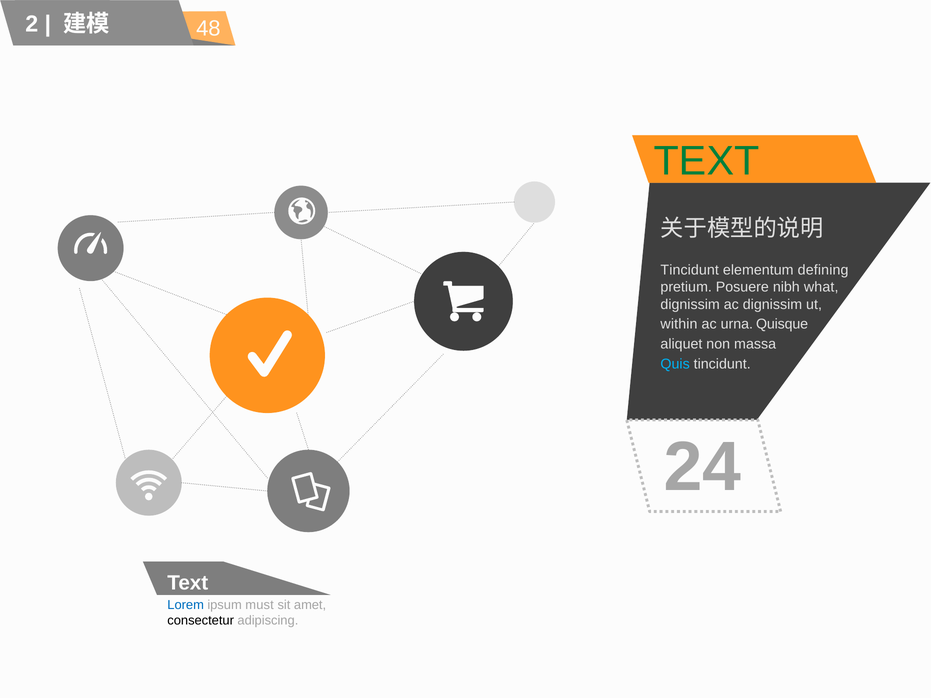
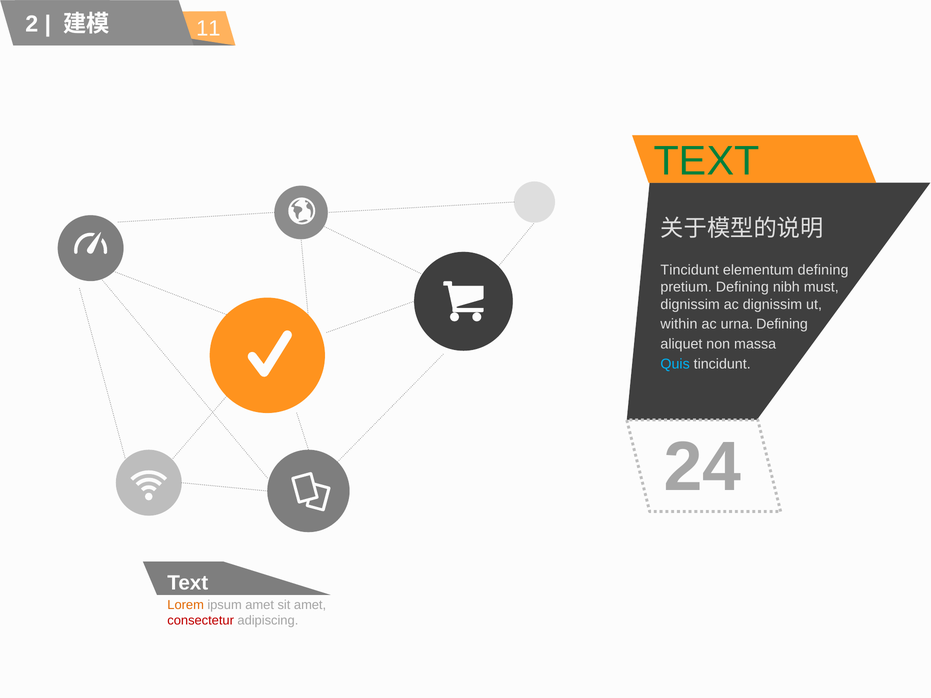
48: 48 -> 11 (208, 29)
pretium Posuere: Posuere -> Defining (742, 287)
what: what -> must (821, 287)
urna Quisque: Quisque -> Defining (782, 324)
Lorem colour: blue -> orange (186, 605)
ipsum must: must -> amet (260, 605)
consectetur colour: black -> red (201, 621)
